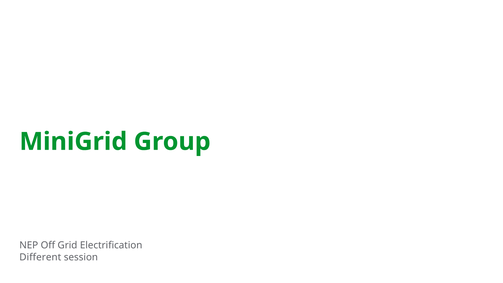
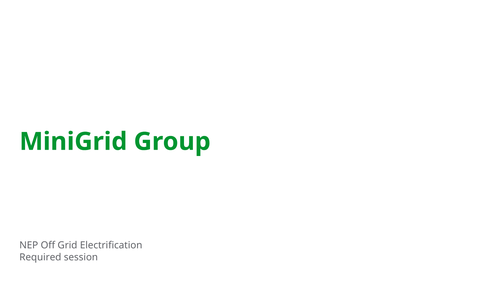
Different: Different -> Required (40, 257)
